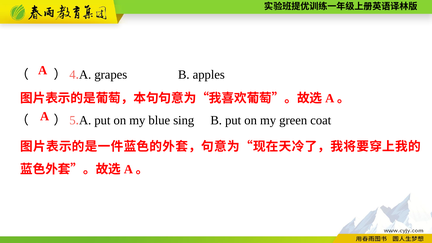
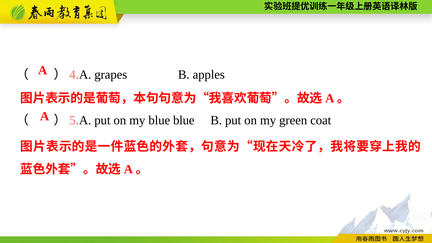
blue sing: sing -> blue (184, 120)
